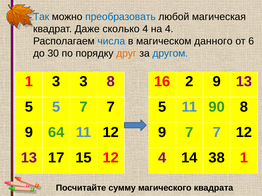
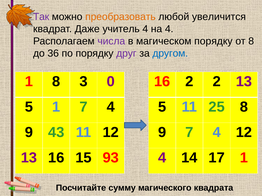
Так colour: blue -> purple (41, 17)
преобразовать colour: blue -> orange (120, 17)
магическая: магическая -> увеличится (219, 17)
сколько: сколько -> учитель (121, 29)
числа colour: blue -> purple (111, 41)
магическом данного: данного -> порядку (213, 41)
от 6: 6 -> 8 (251, 41)
30: 30 -> 36 (53, 54)
друг colour: orange -> purple (126, 54)
1 3: 3 -> 8 (56, 82)
3 8: 8 -> 0 (111, 82)
2 9: 9 -> 2 (217, 82)
5 5: 5 -> 1 (56, 107)
7: 7 -> 4 (111, 107)
90: 90 -> 25 (217, 107)
64: 64 -> 43 (56, 133)
9 7 7: 7 -> 4 (217, 133)
13 17: 17 -> 16 (56, 158)
15 12: 12 -> 93 (111, 158)
38: 38 -> 17 (217, 158)
